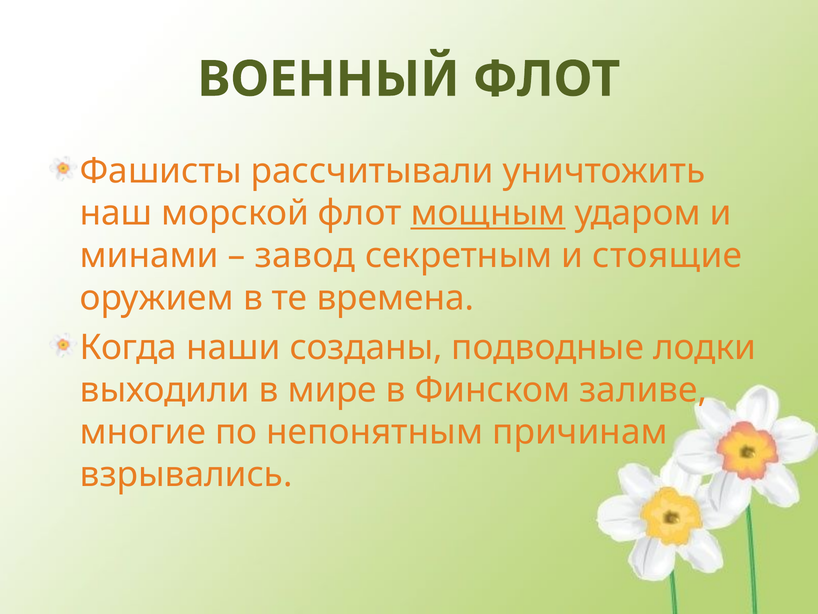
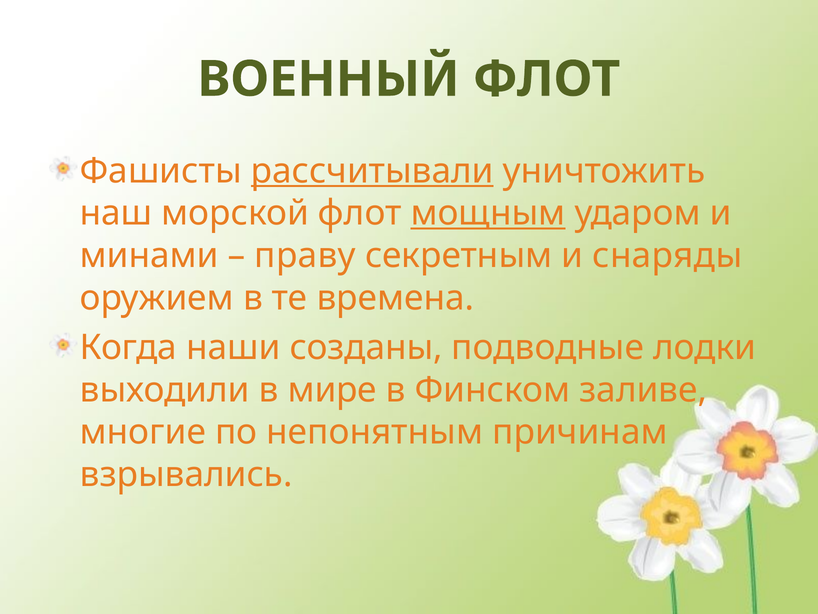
рассчитывали underline: none -> present (372, 171)
завод: завод -> праву (305, 255)
стоящие: стоящие -> снаряды (667, 255)
